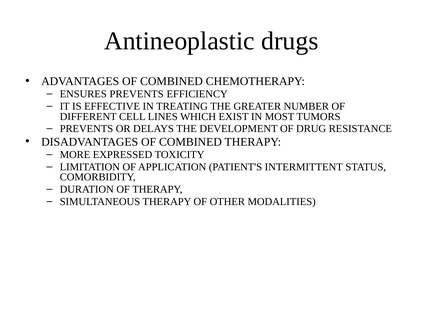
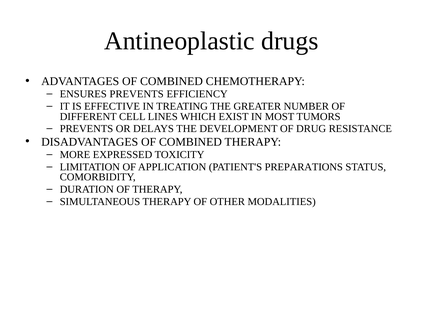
INTERMITTENT: INTERMITTENT -> PREPARATIONS (304, 167)
